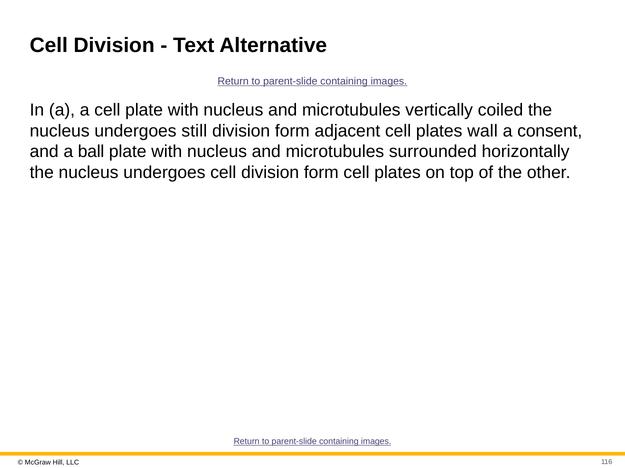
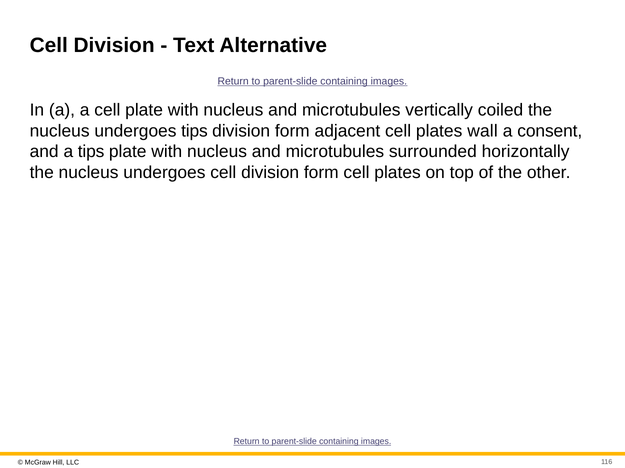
undergoes still: still -> tips (194, 131)
a ball: ball -> tips (91, 152)
